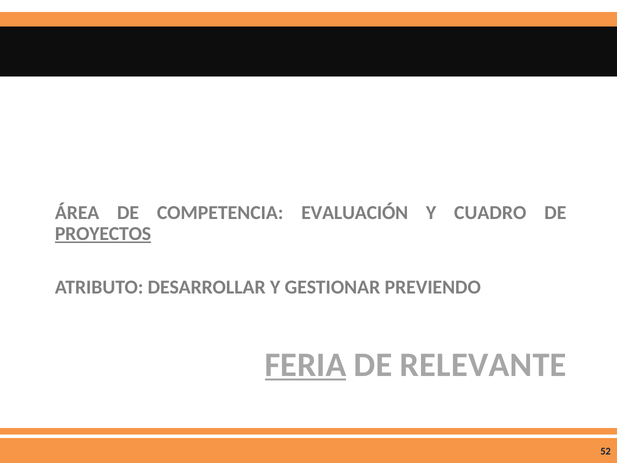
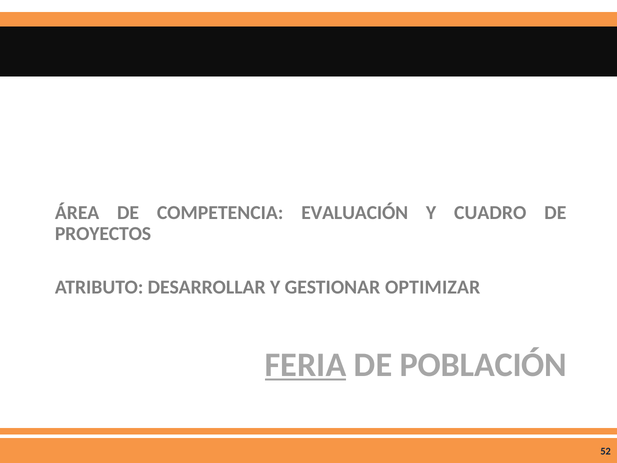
PROYECTOS underline: present -> none (103, 234)
PREVIENDO: PREVIENDO -> OPTIMIZAR (433, 287)
RELEVANTE: RELEVANTE -> POBLACIÓN (483, 365)
